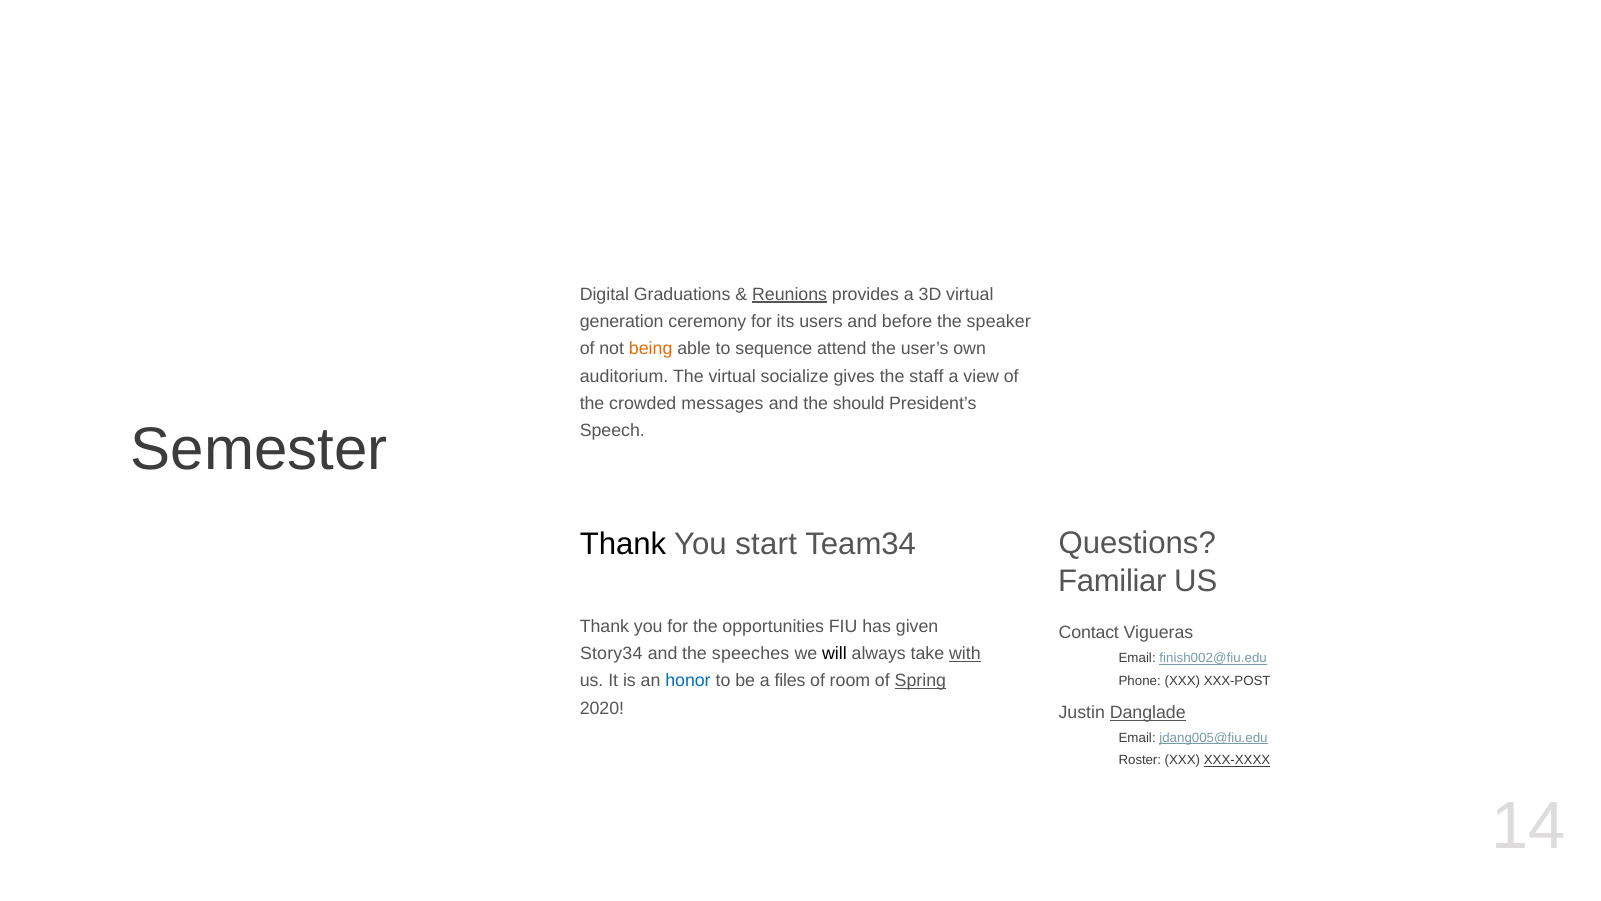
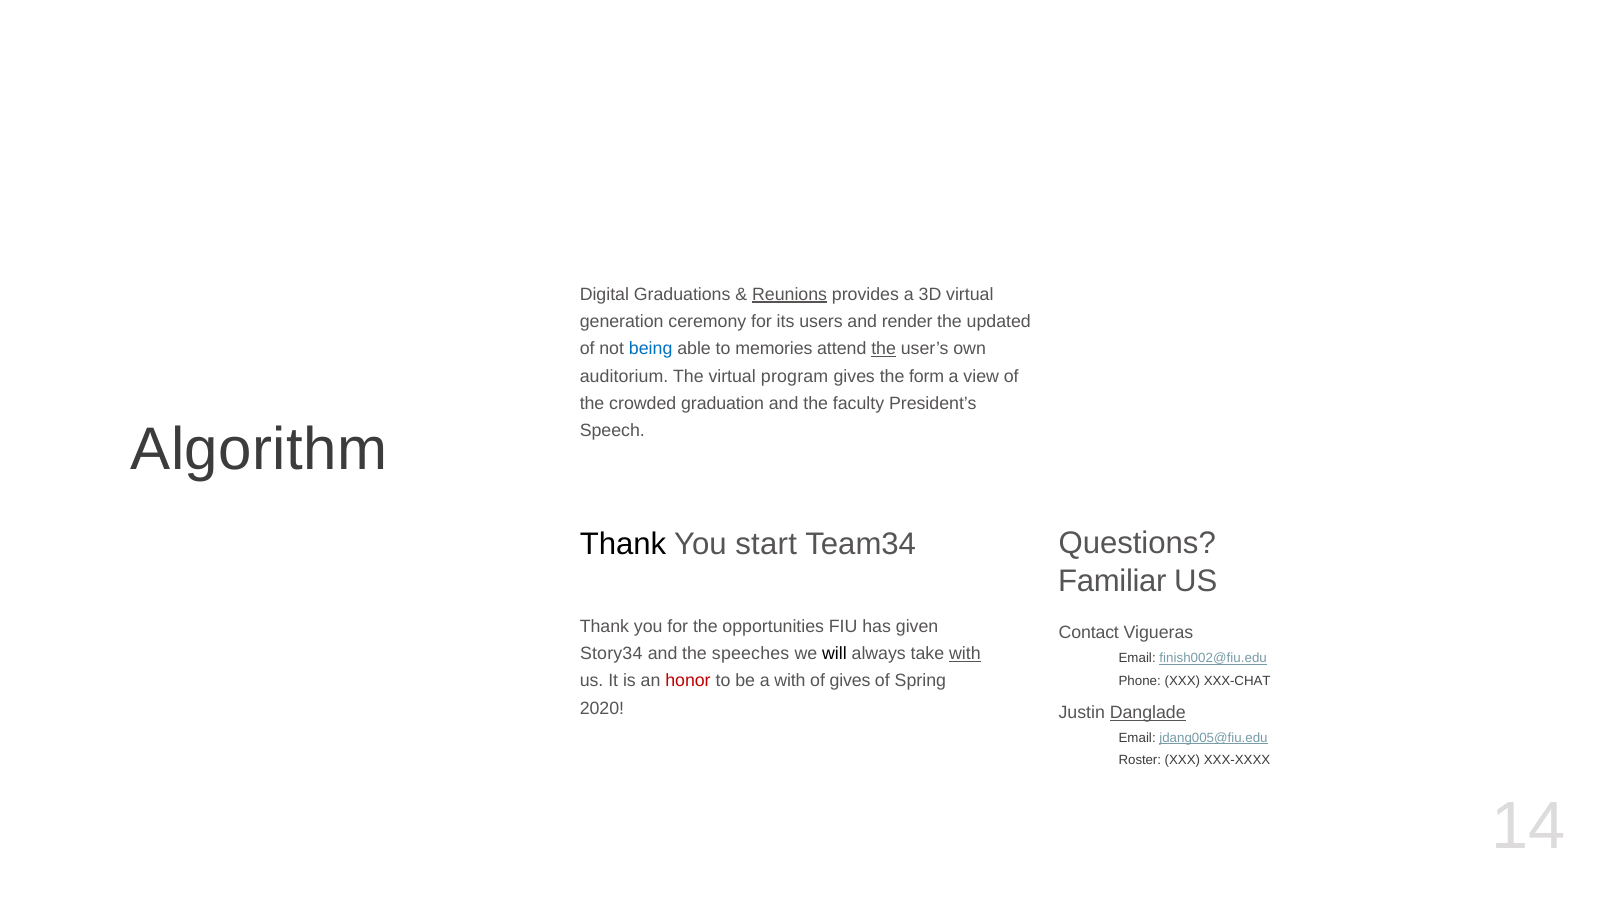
before: before -> render (907, 321)
speaker: speaker -> updated (999, 321)
being colour: orange -> blue (651, 349)
sequence: sequence -> memories (774, 349)
the underline: none -> present (884, 349)
socialize: socialize -> program (795, 376)
staff: staff -> form (927, 376)
messages: messages -> graduation (723, 403)
should: should -> faculty (859, 403)
Semester: Semester -> Algorithm (259, 450)
honor colour: blue -> red (688, 680)
a files: files -> with (790, 680)
of room: room -> gives (850, 680)
Spring underline: present -> none (920, 680)
XXX-POST: XXX-POST -> XXX-CHAT (1237, 680)
XXX-XXXX underline: present -> none (1237, 760)
